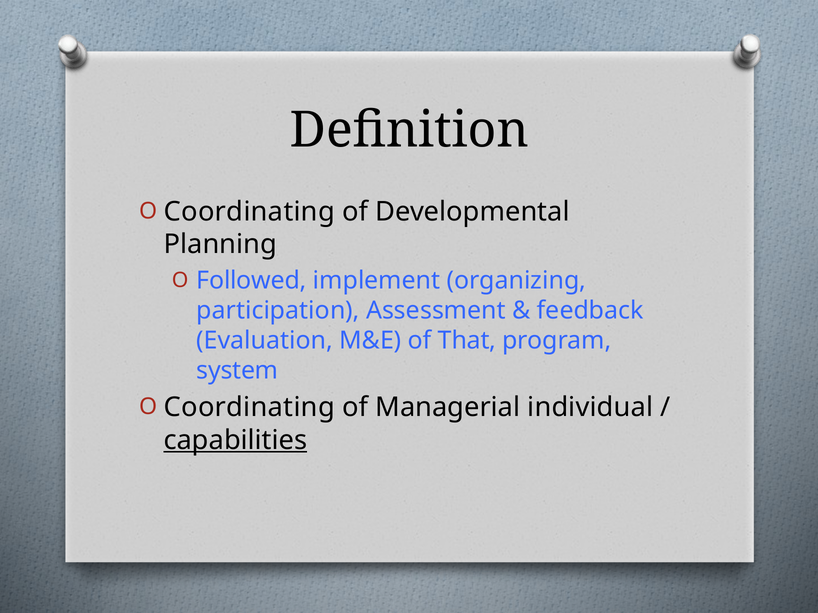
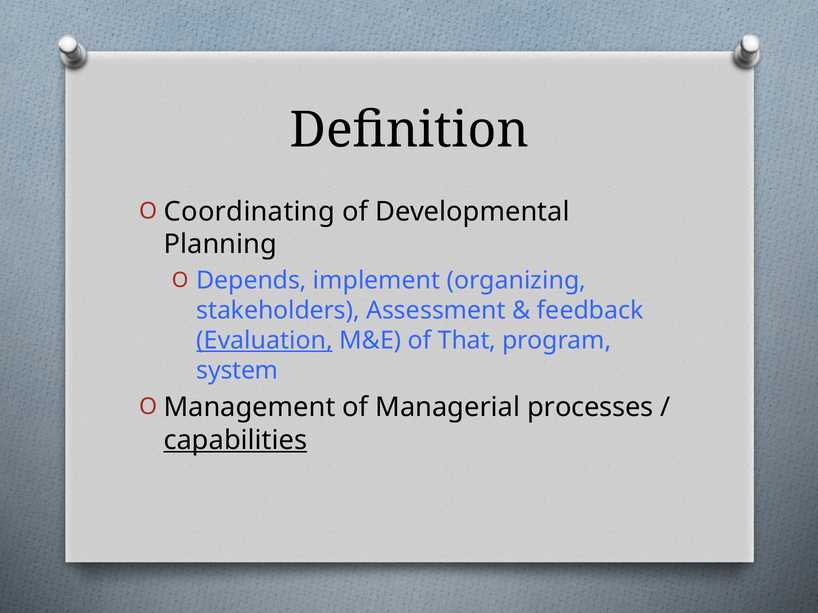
Followed: Followed -> Depends (251, 281)
participation: participation -> stakeholders (278, 311)
Evaluation underline: none -> present (265, 341)
Coordinating: Coordinating -> Management (249, 408)
individual: individual -> processes (590, 408)
